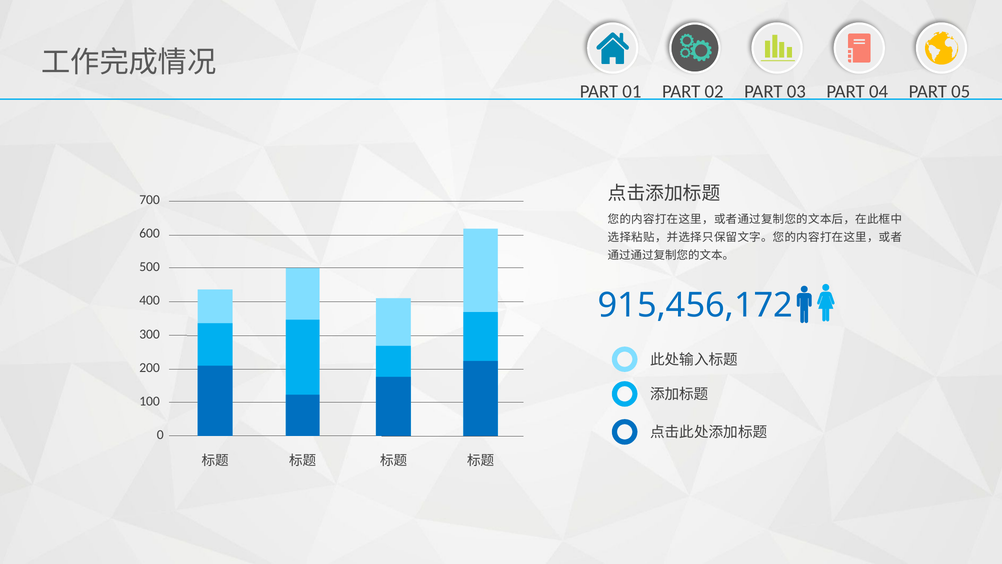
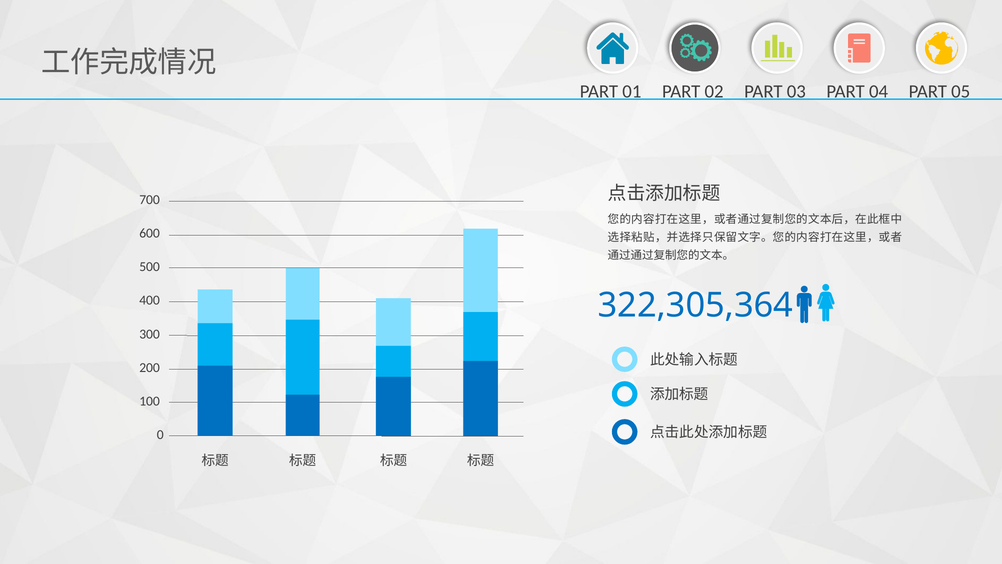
915,456,172: 915,456,172 -> 322,305,364 (695, 305)
